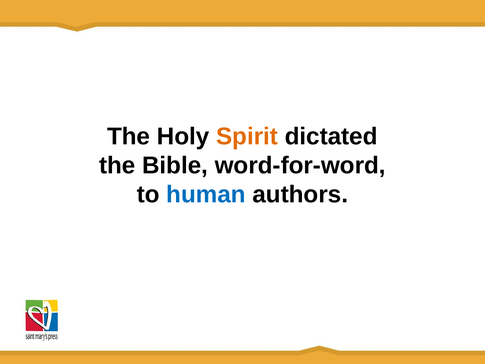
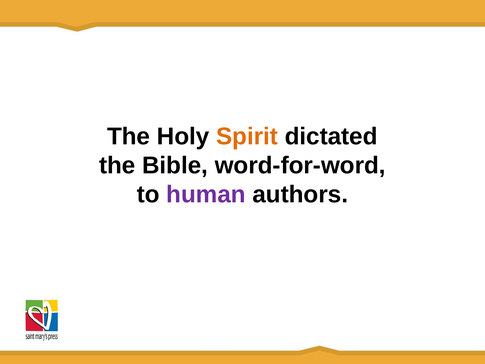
human colour: blue -> purple (206, 194)
